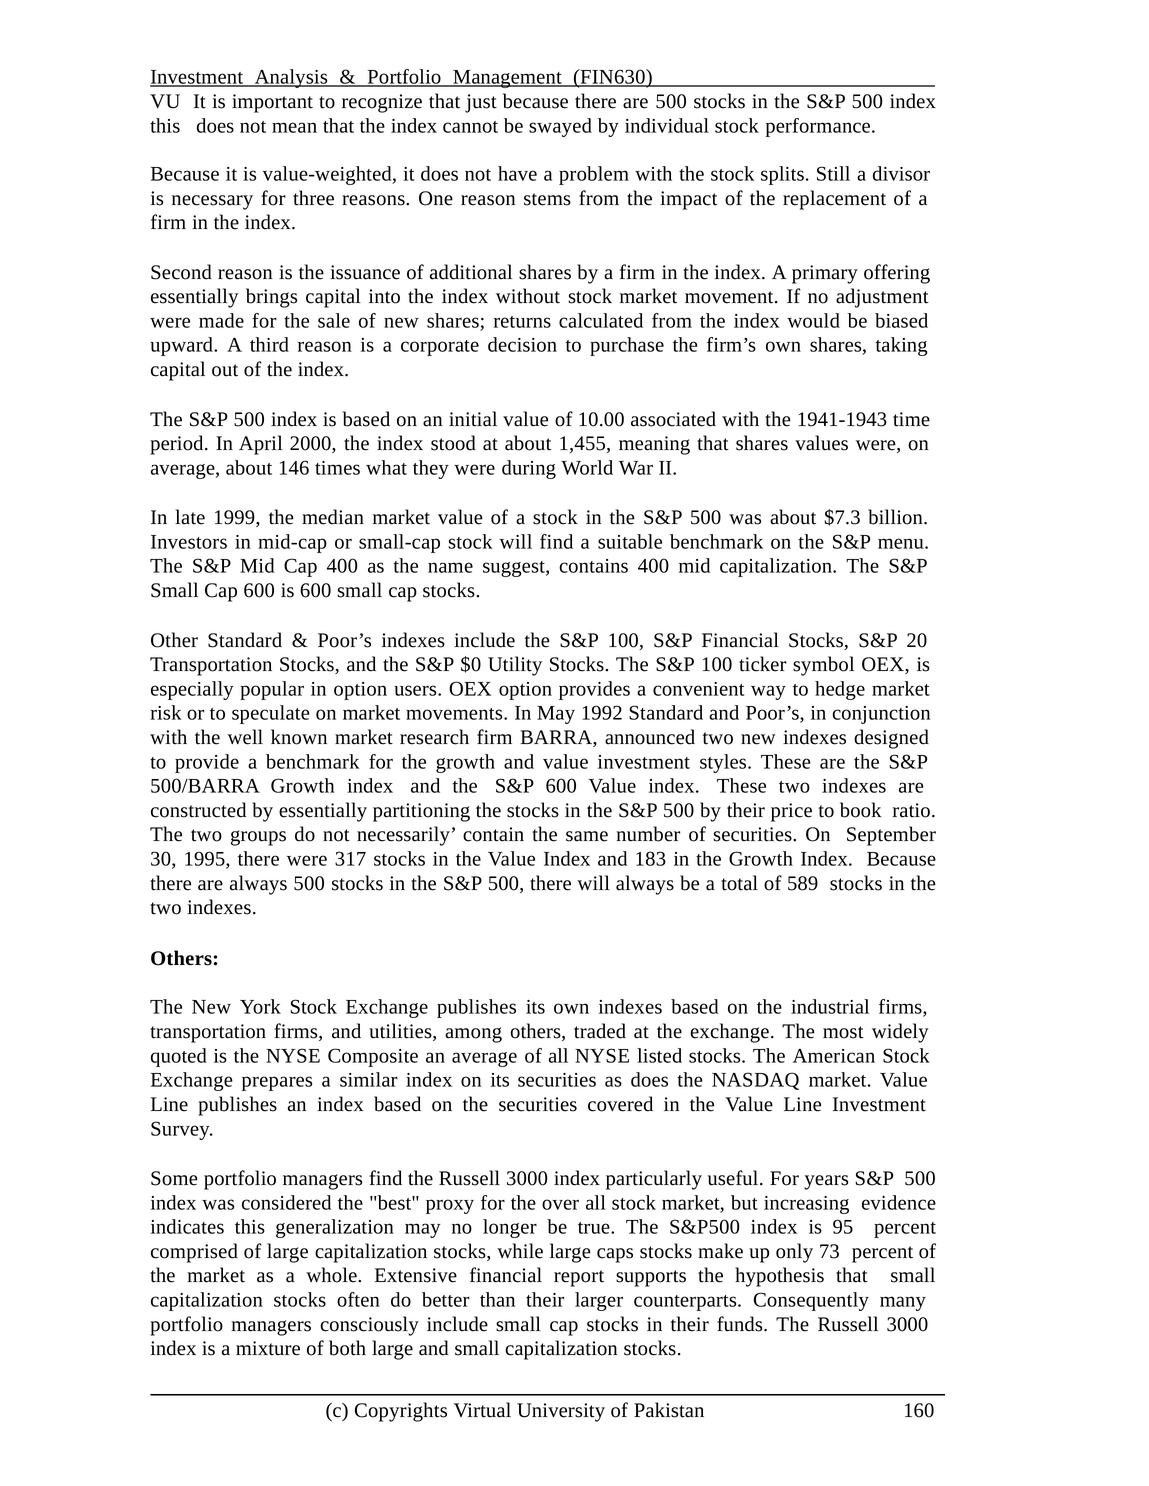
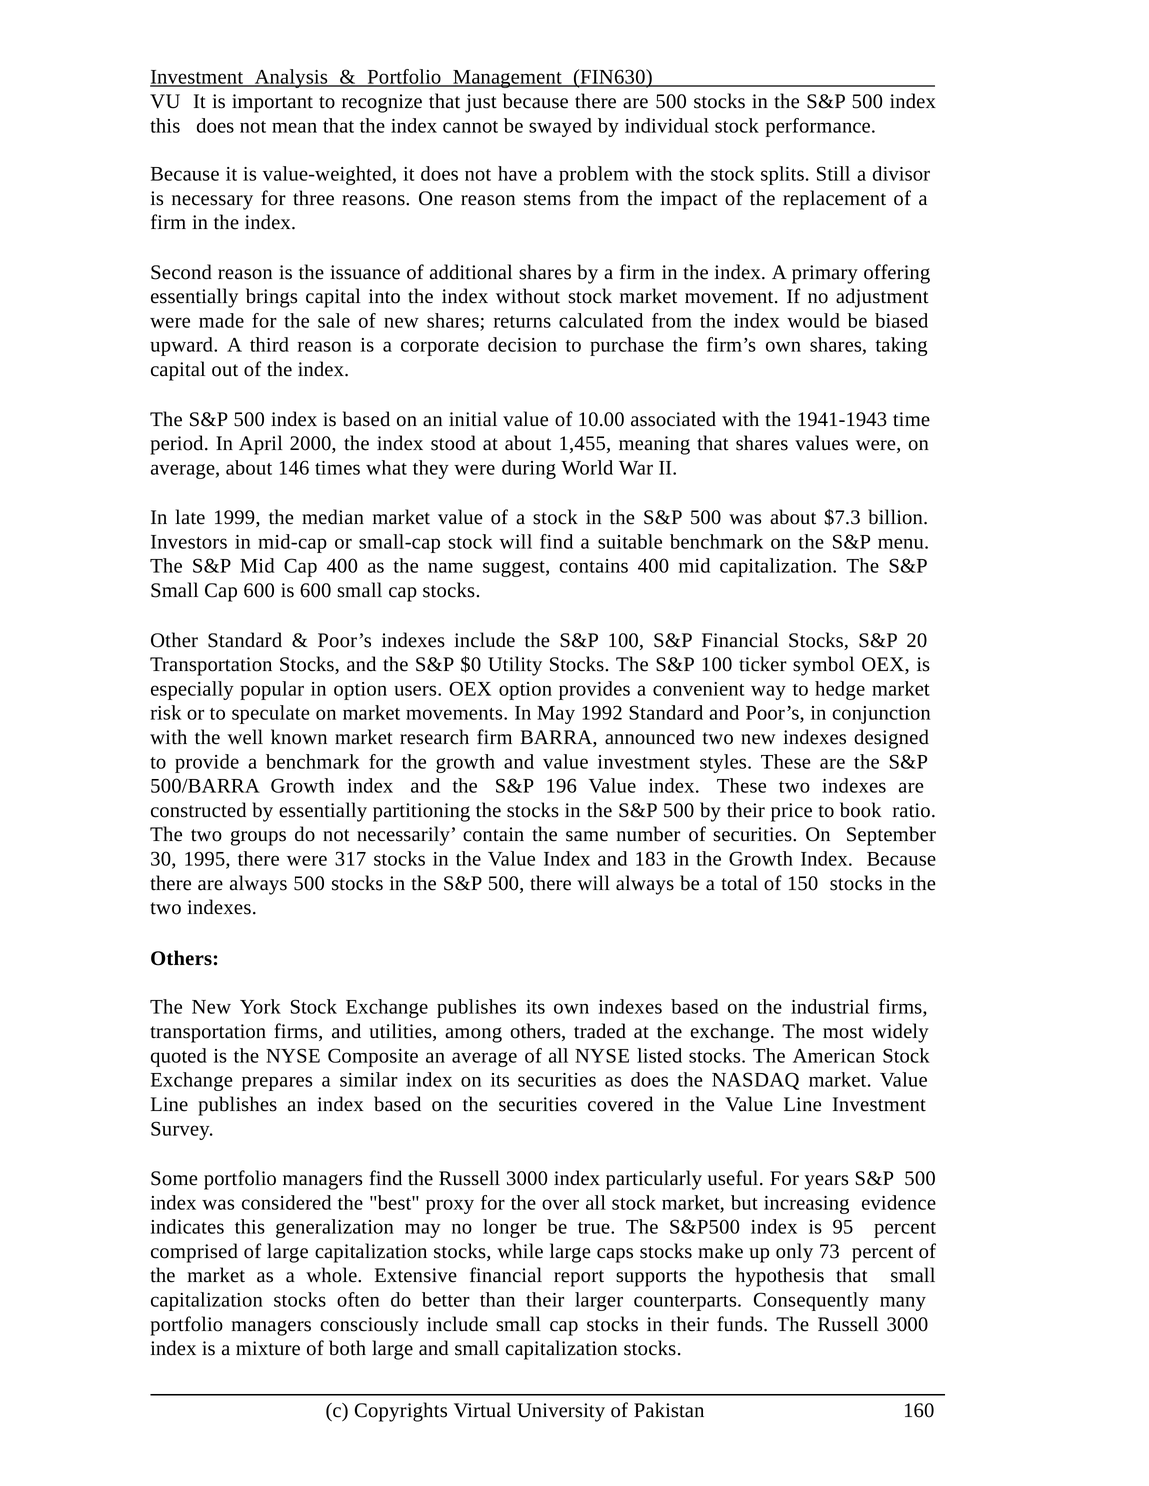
S&P 600: 600 -> 196 (561, 787)
589: 589 -> 150 (803, 884)
